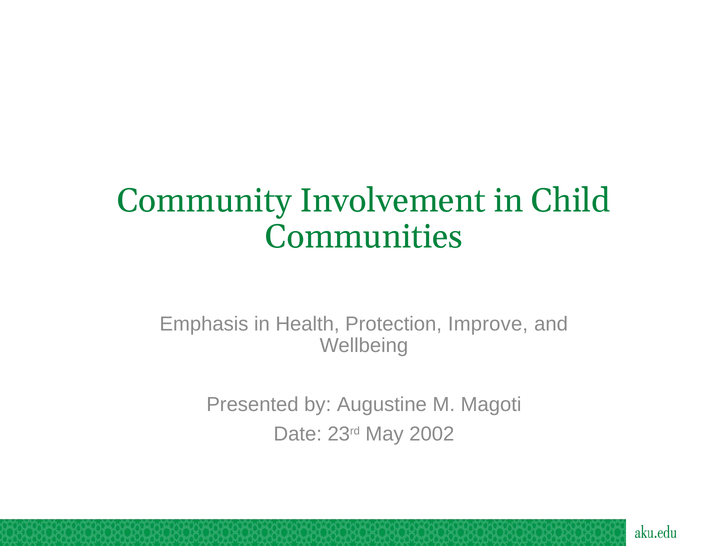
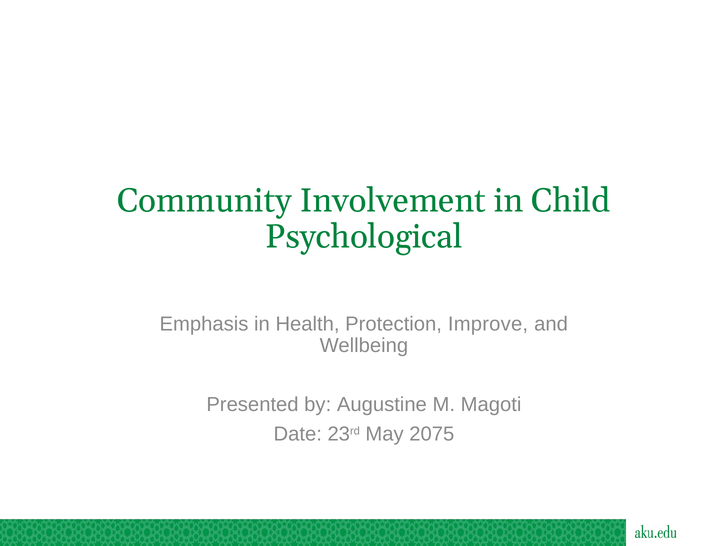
Communities: Communities -> Psychological (364, 237)
2002: 2002 -> 2075 (432, 434)
